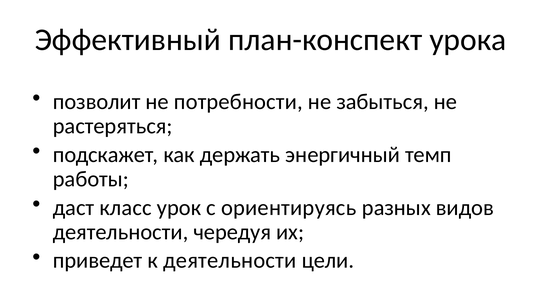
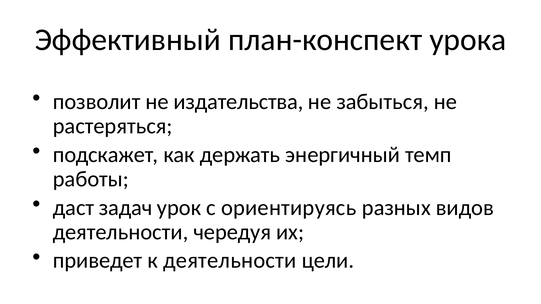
потребности: потребности -> издательства (239, 102)
класс: класс -> задач (126, 208)
